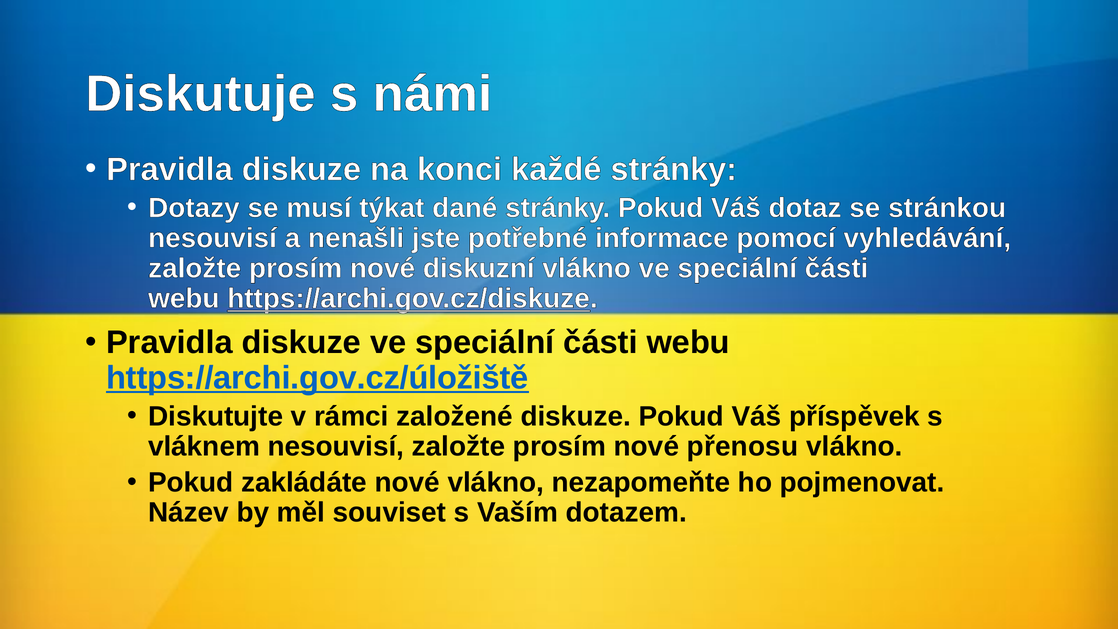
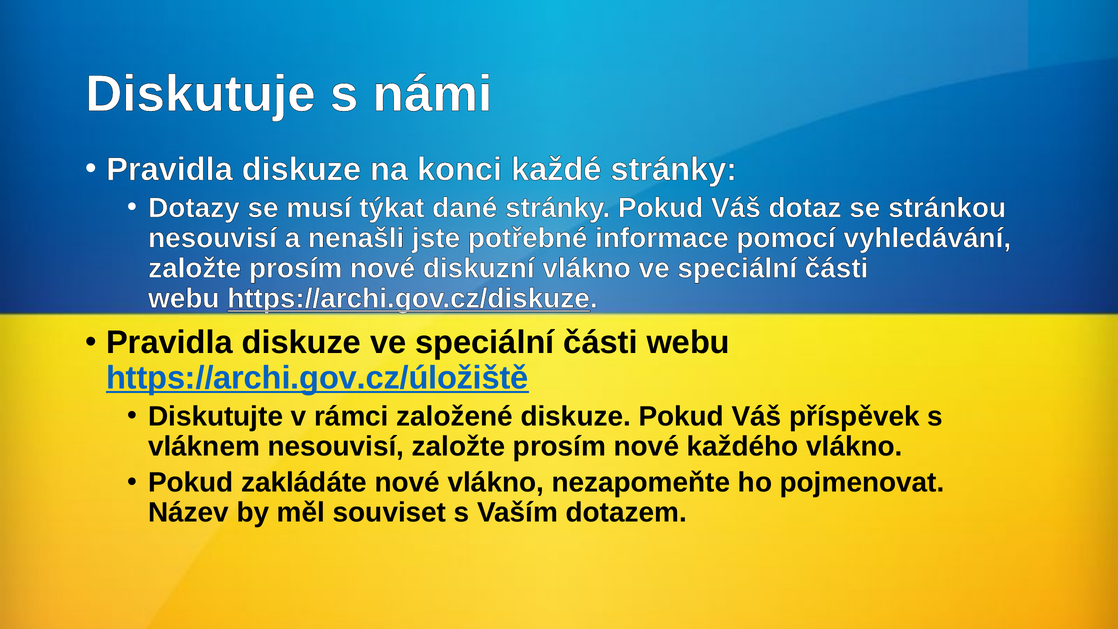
přenosu: přenosu -> každého (743, 446)
